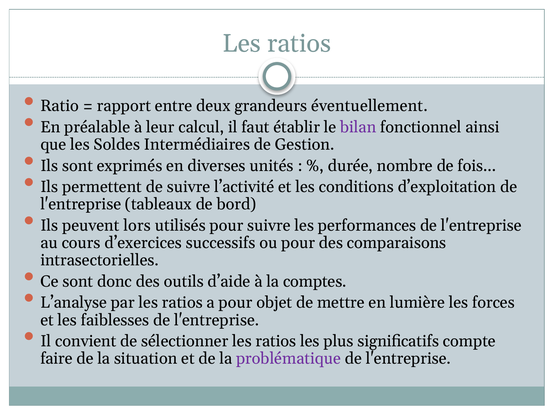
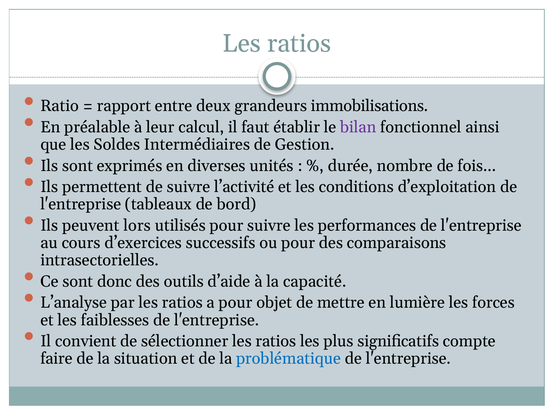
éventuellement: éventuellement -> immobilisations (370, 106)
comptes: comptes -> capacité (315, 282)
problématique colour: purple -> blue (289, 359)
